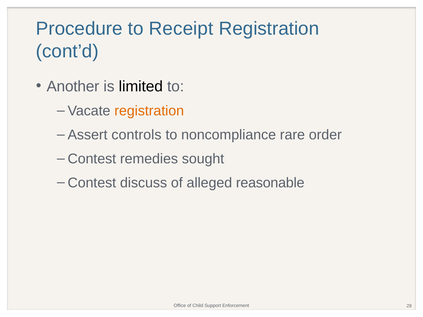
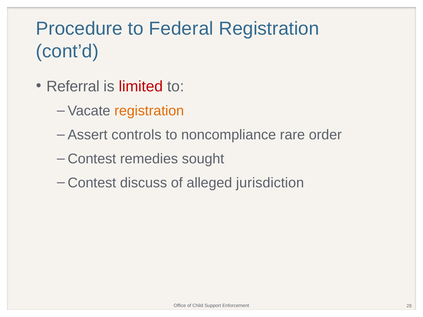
Receipt: Receipt -> Federal (181, 29)
Another: Another -> Referral (73, 86)
limited colour: black -> red (141, 86)
reasonable: reasonable -> jurisdiction (270, 183)
